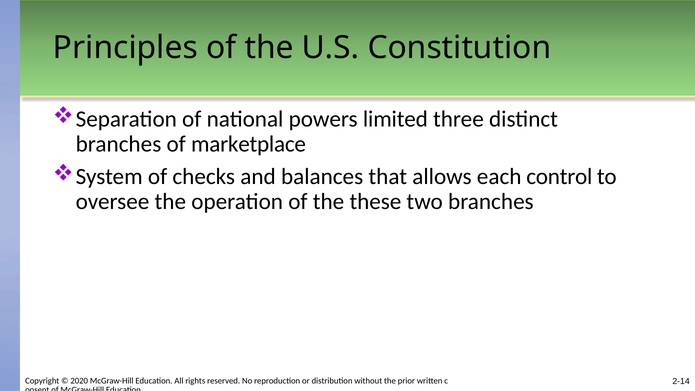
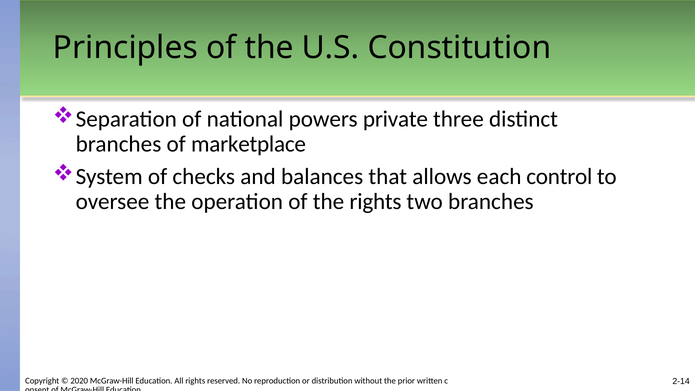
limited: limited -> private (395, 119)
the these: these -> rights (376, 201)
